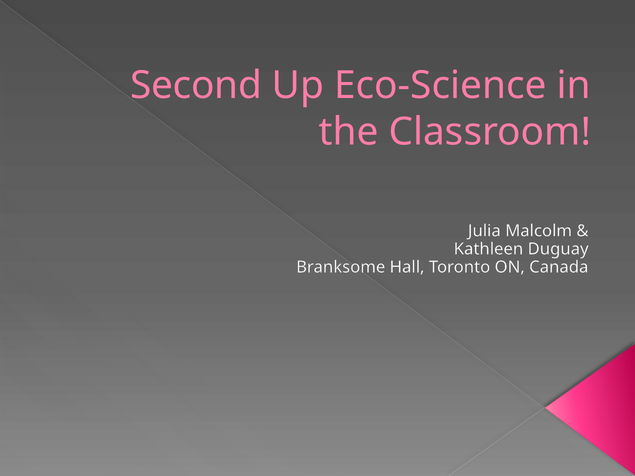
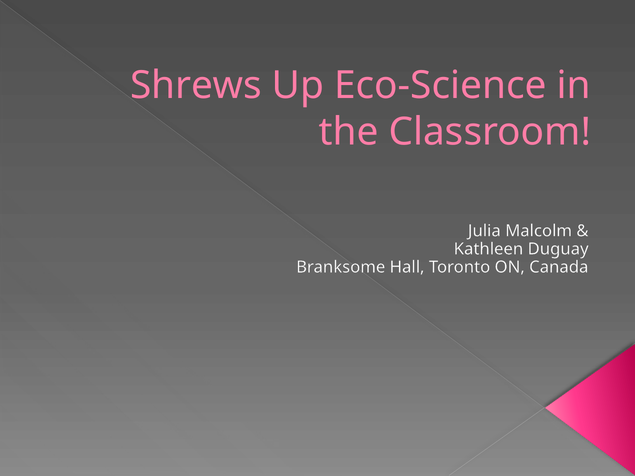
Second: Second -> Shrews (196, 86)
